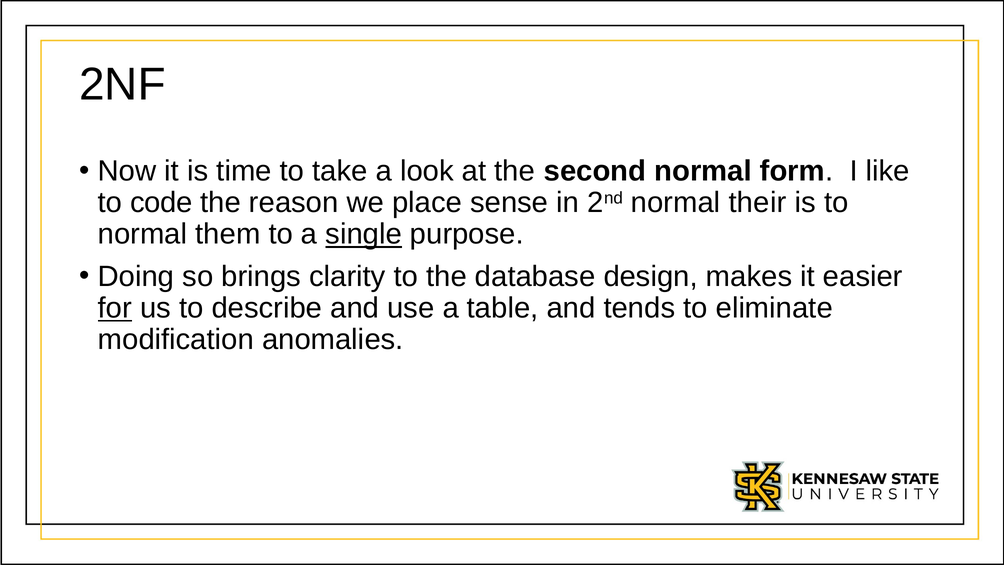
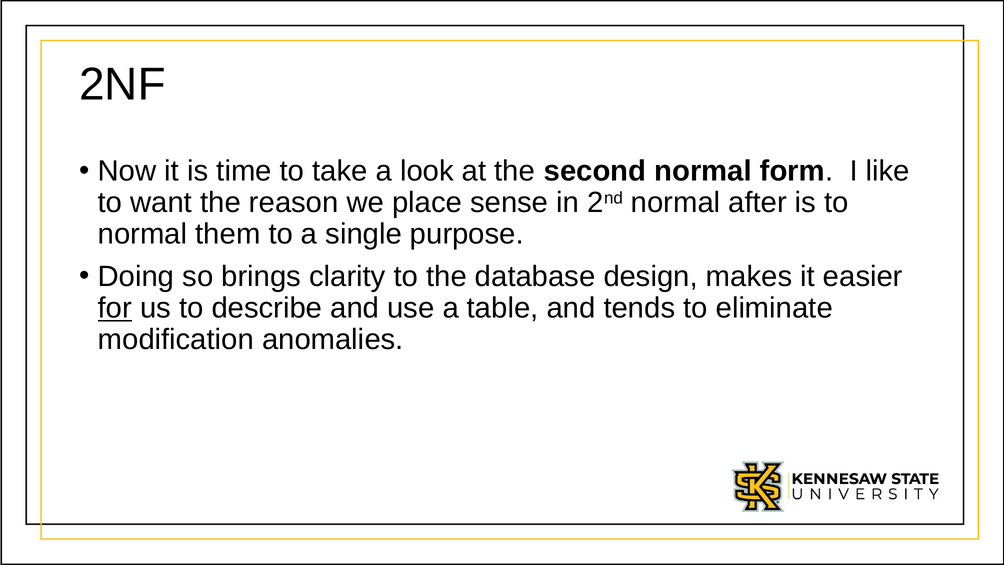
code: code -> want (161, 203)
their: their -> after (758, 203)
single underline: present -> none (364, 234)
